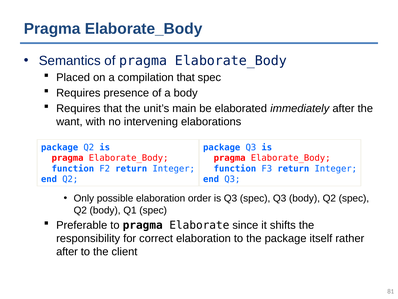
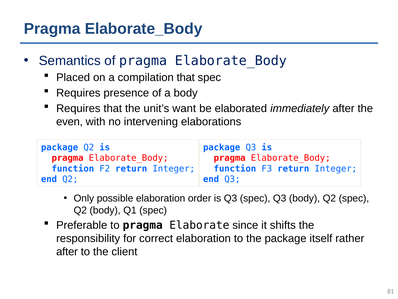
main: main -> want (184, 108)
want: want -> even (69, 122)
